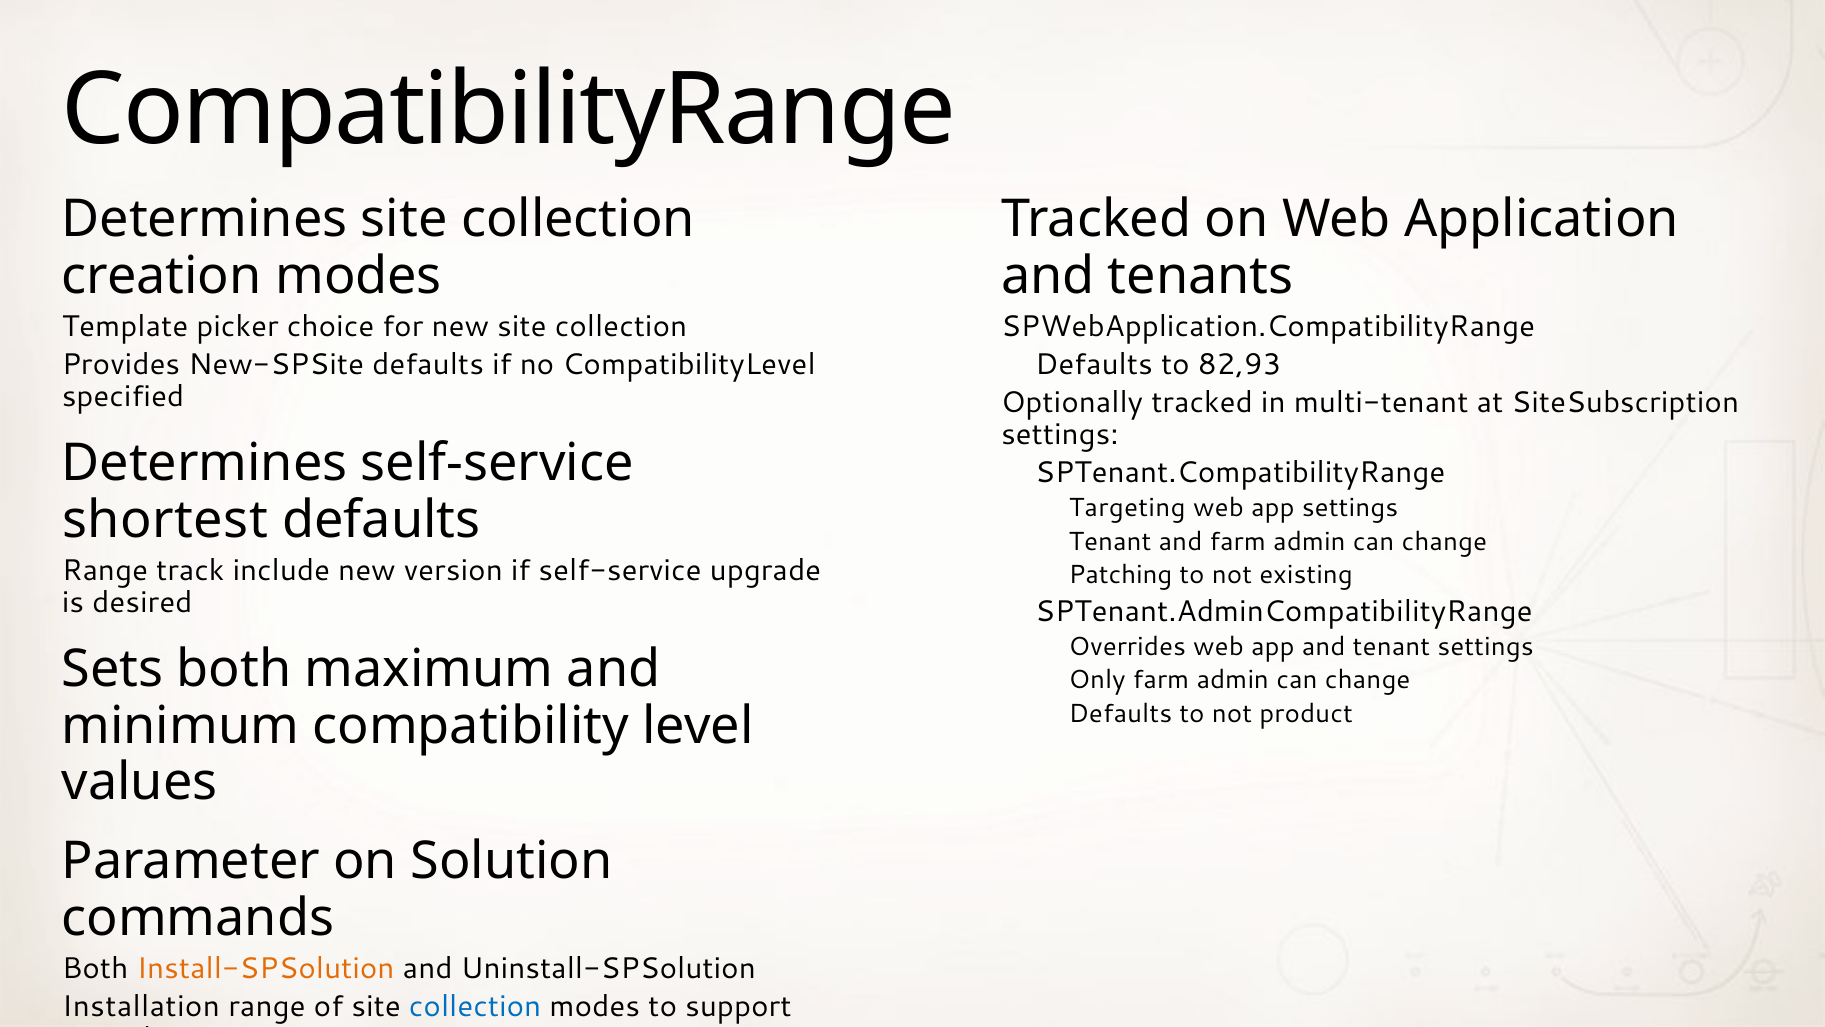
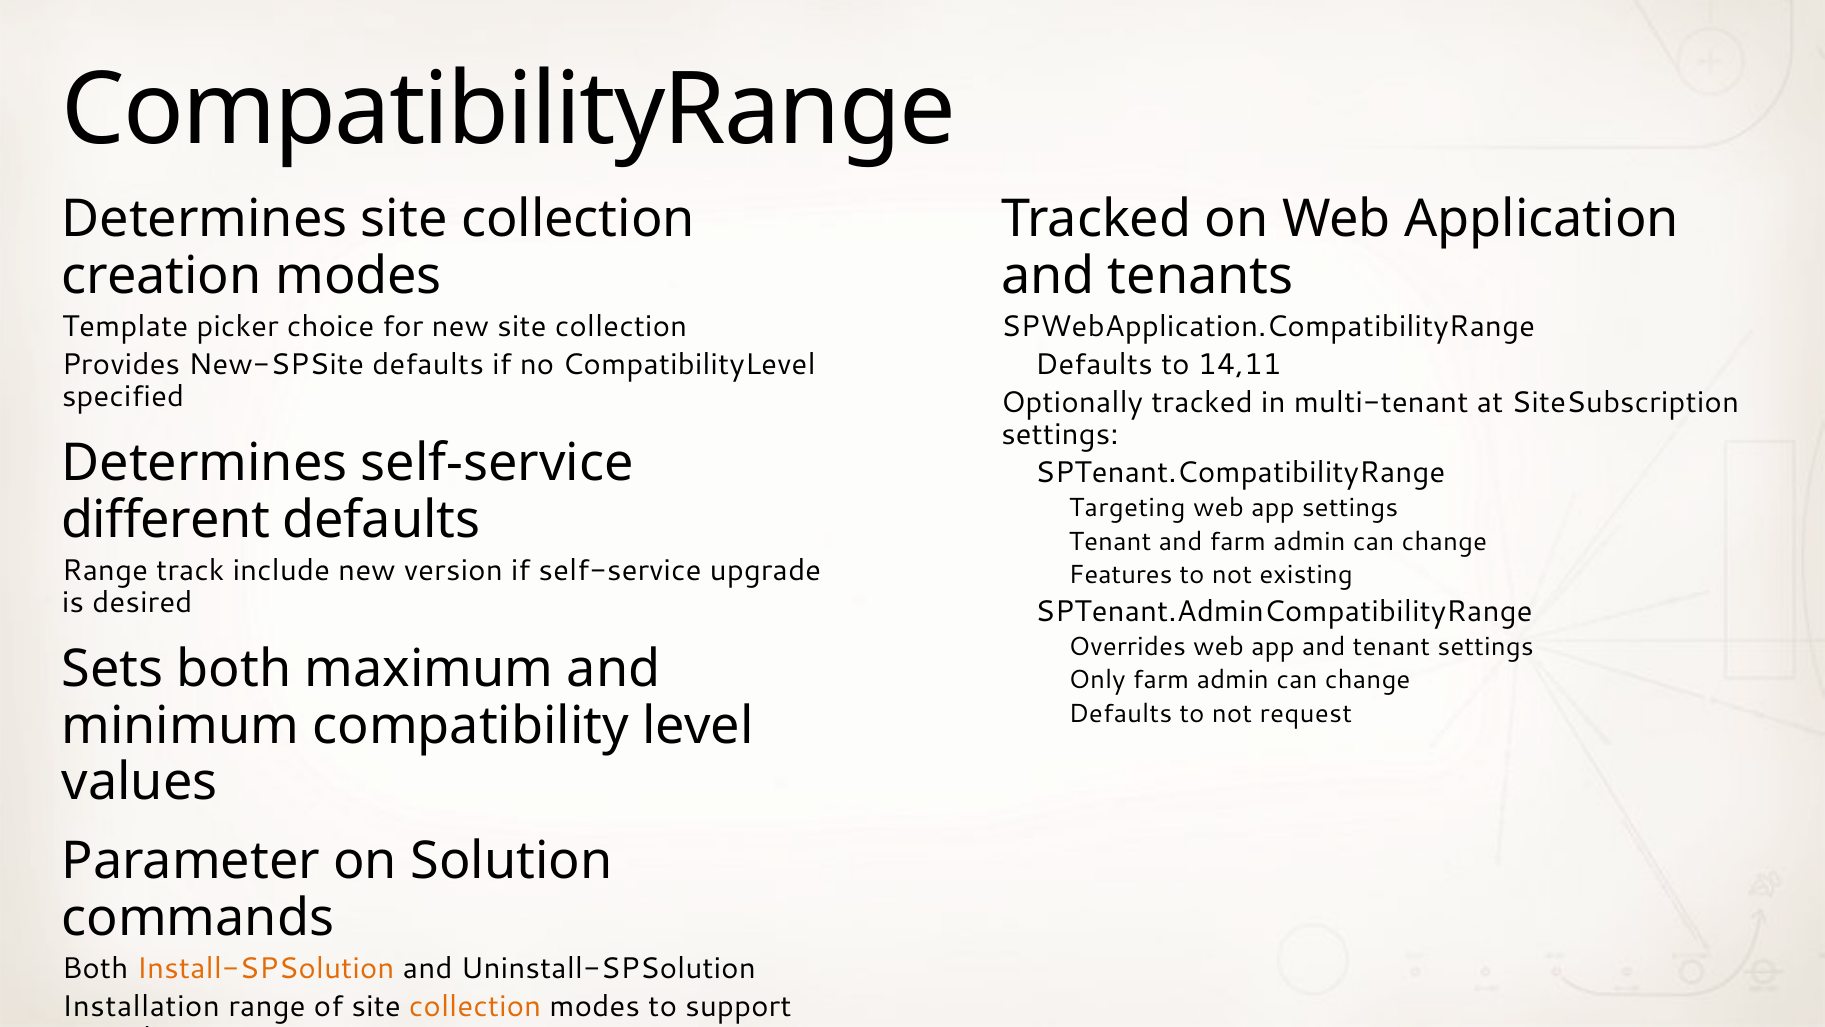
82,93: 82,93 -> 14,11 (1240, 364)
shortest: shortest -> different (166, 520)
Patching: Patching -> Features (1121, 575)
product: product -> request (1306, 713)
collection colour: blue -> orange (475, 1006)
